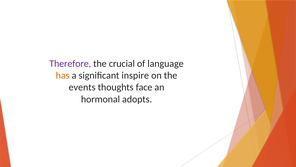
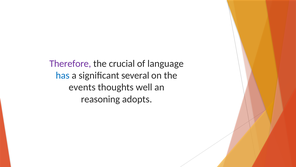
has colour: orange -> blue (63, 75)
inspire: inspire -> several (135, 75)
face: face -> well (144, 87)
hormonal: hormonal -> reasoning (100, 99)
